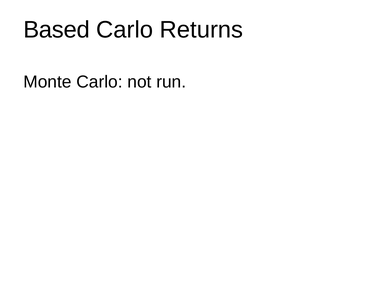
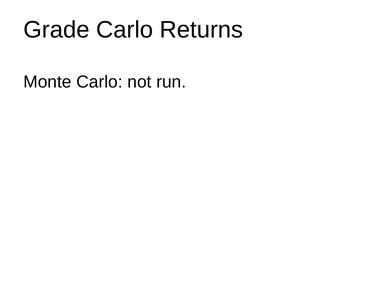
Based: Based -> Grade (56, 30)
